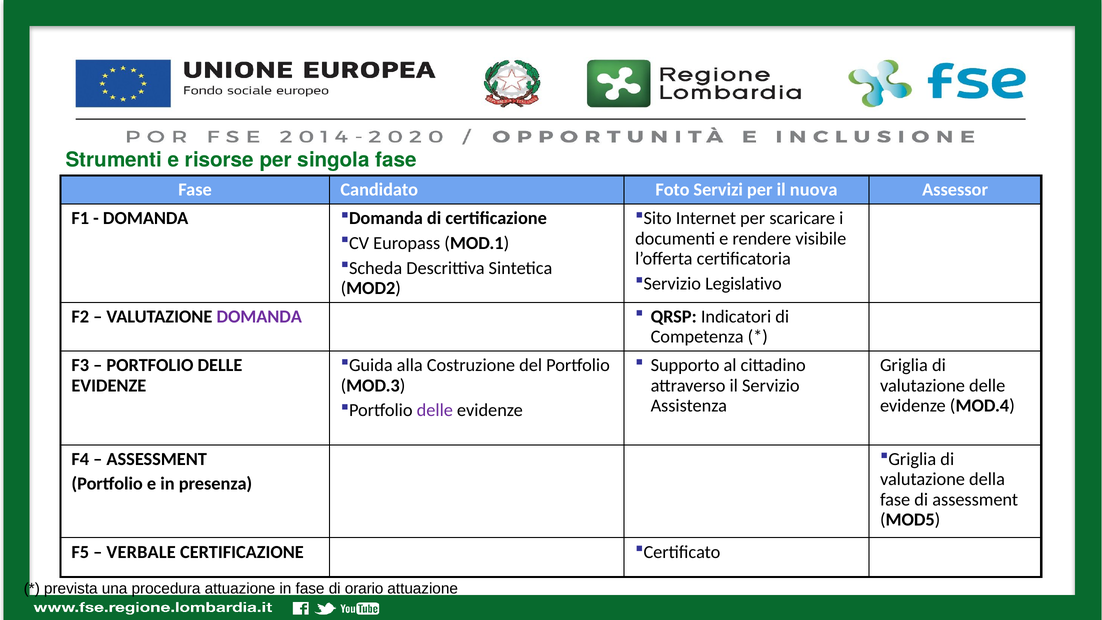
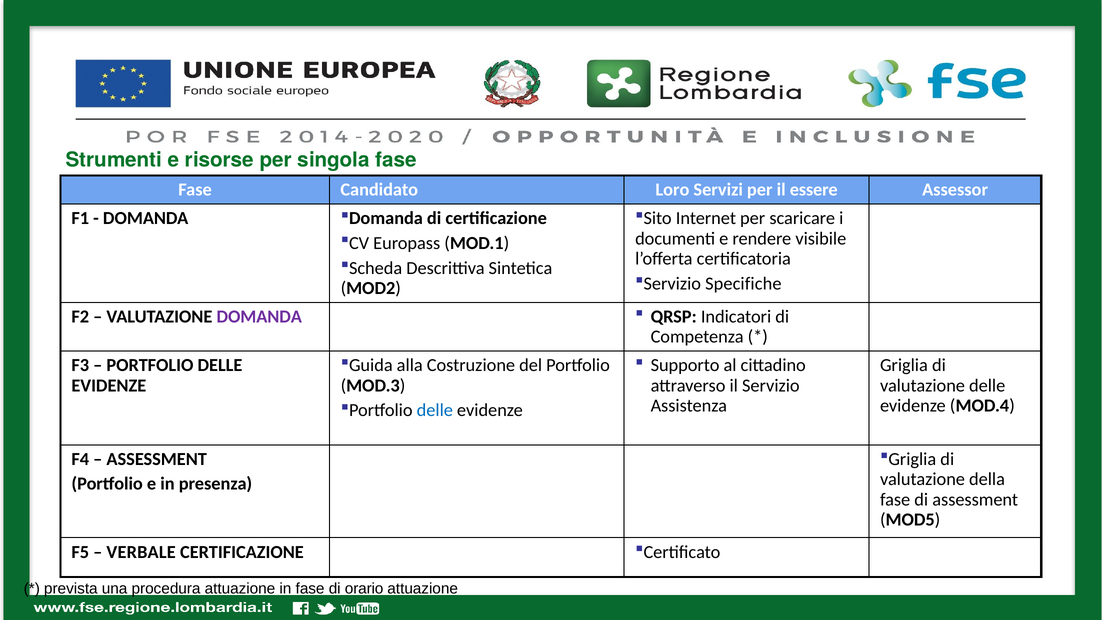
Foto: Foto -> Loro (672, 190)
nuova: nuova -> essere (814, 190)
Legislativo: Legislativo -> Specifiche (743, 284)
delle colour: purple -> blue (435, 410)
